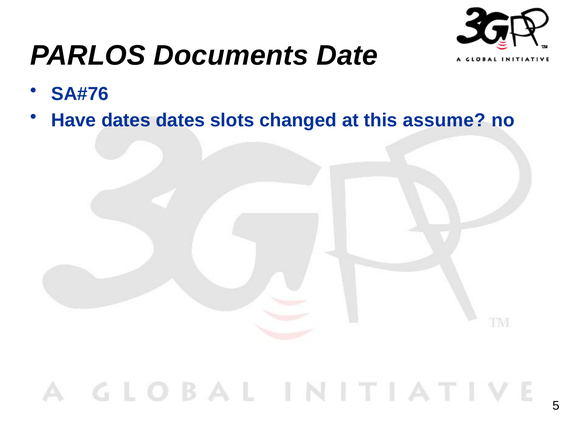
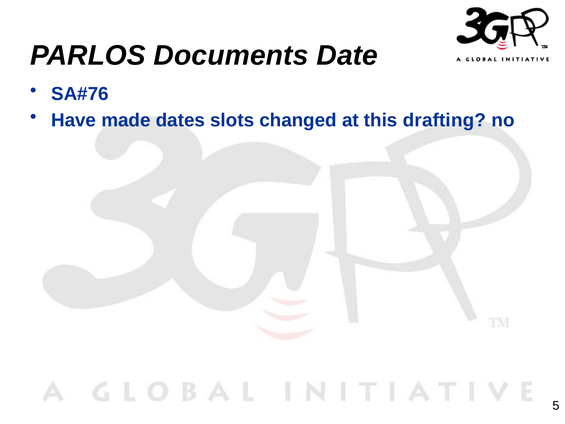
Have dates: dates -> made (126, 120)
assume: assume -> drafting (444, 120)
